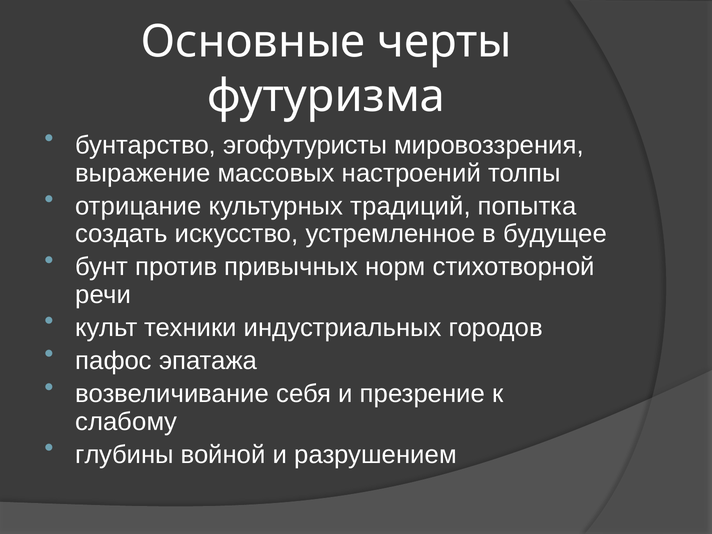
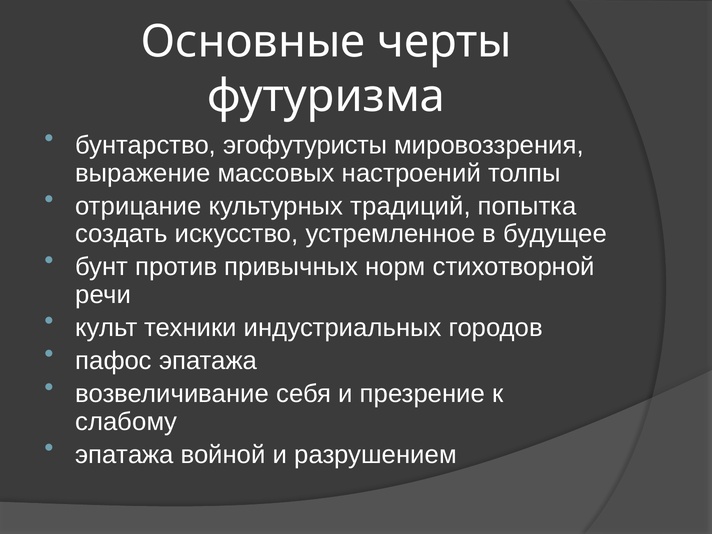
глубины: глубины -> эпатажа (124, 455)
